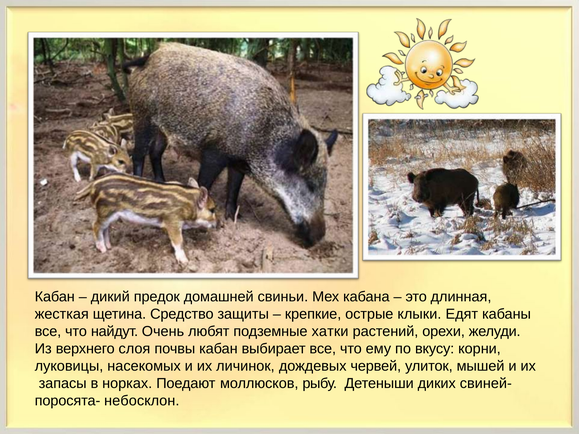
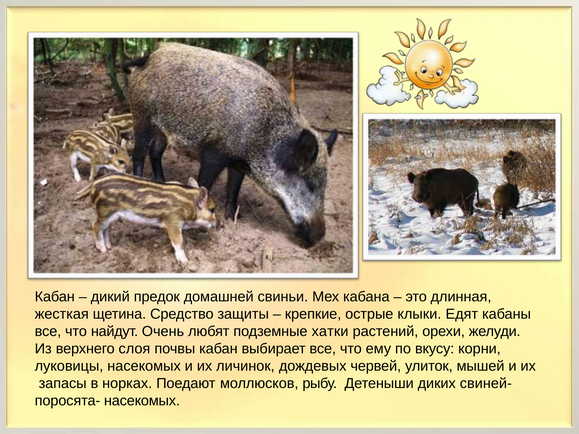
поросята- небосклон: небосклон -> насекомых (142, 401)
